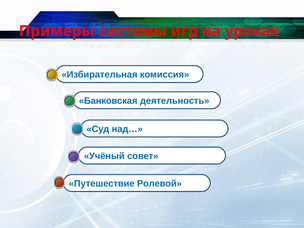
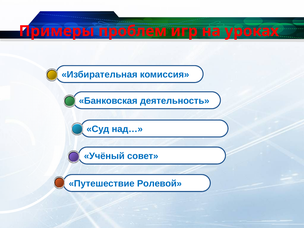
системы: системы -> проблем (133, 31)
